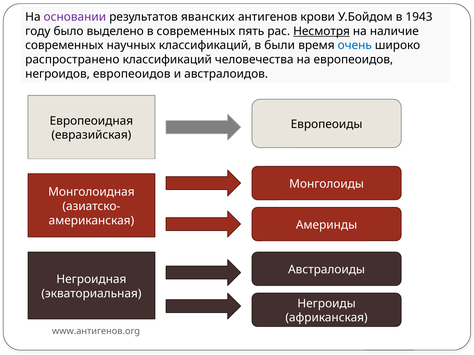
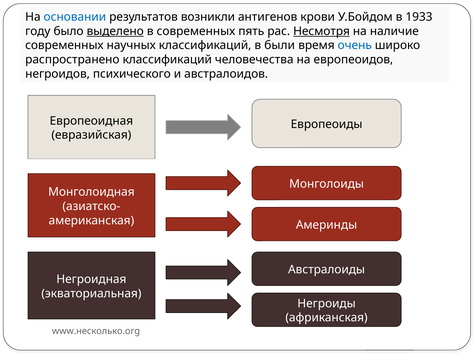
основании colour: purple -> blue (75, 17)
яванских: яванских -> возникли (208, 17)
1943: 1943 -> 1933 (419, 17)
выделено underline: none -> present (115, 31)
негроидов европеоидов: европеоидов -> психического (132, 74)
www.антигенов.org: www.антигенов.org -> www.несколько.org (96, 332)
